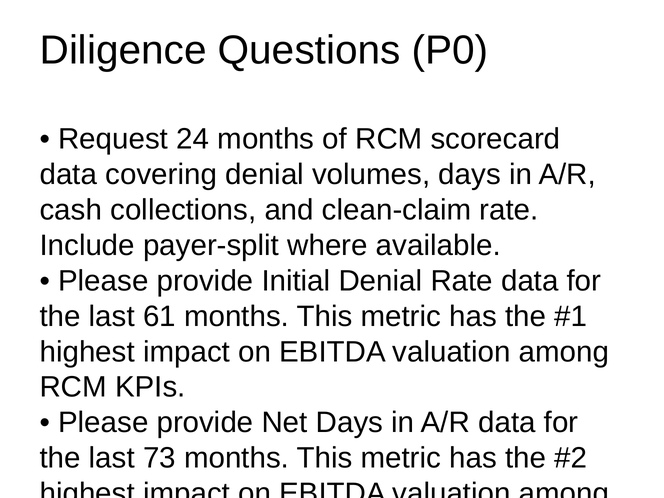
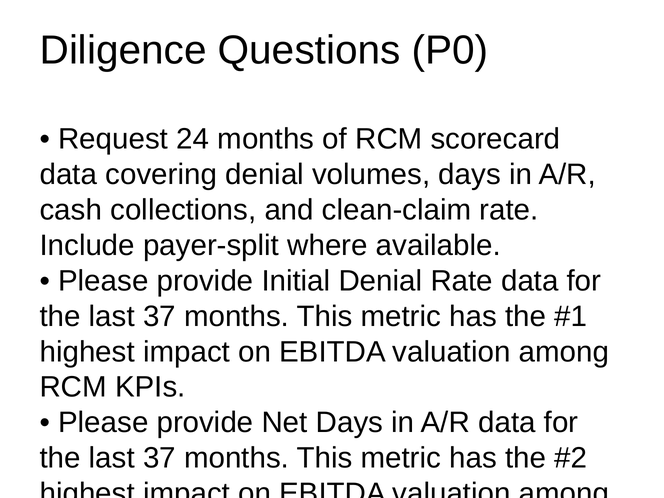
61: 61 -> 37 (159, 316)
73: 73 -> 37 (159, 458)
